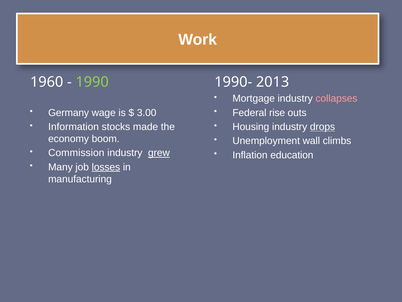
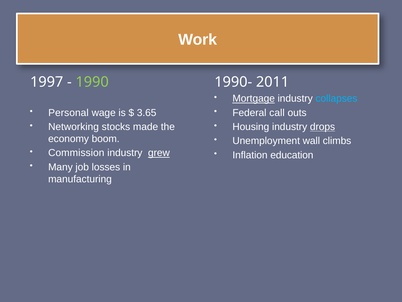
1960: 1960 -> 1997 (47, 82)
2013: 2013 -> 2011 (273, 82)
Mortgage underline: none -> present (254, 98)
collapses colour: pink -> light blue (336, 98)
Germany: Germany -> Personal (68, 113)
3.00: 3.00 -> 3.65 (147, 113)
rise: rise -> call (277, 113)
Information: Information -> Networking (74, 127)
losses underline: present -> none (106, 167)
